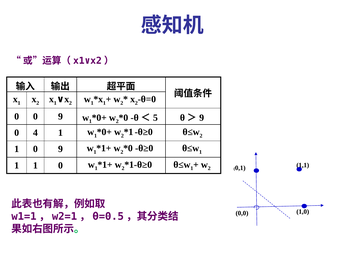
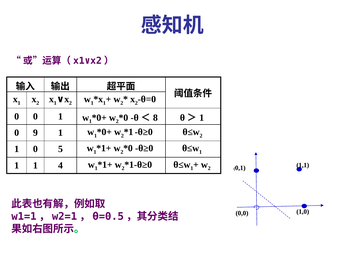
0 0 9: 9 -> 1 (60, 117)
5: 5 -> 8 (155, 118)
9: 9 -> 1 (202, 118)
4: 4 -> 9 (35, 133)
1 0 9: 9 -> 5 (60, 149)
1 1 0: 0 -> 4 (60, 166)
